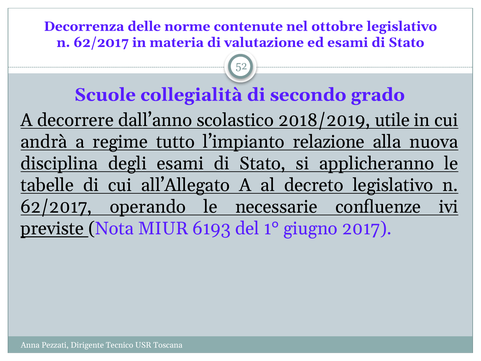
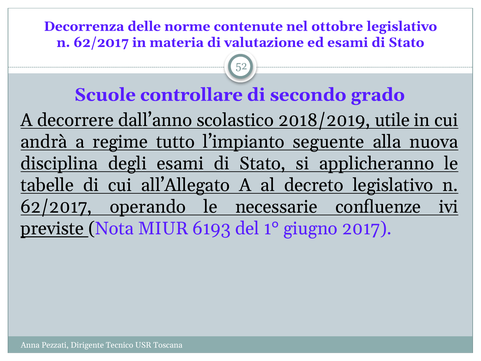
collegialità: collegialità -> controllare (191, 95)
relazione: relazione -> seguente (329, 142)
